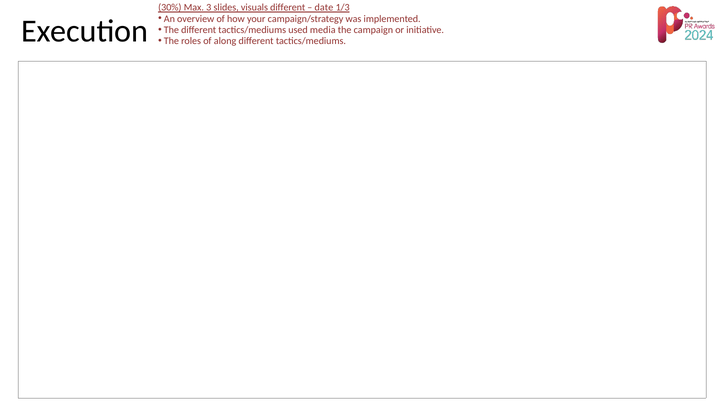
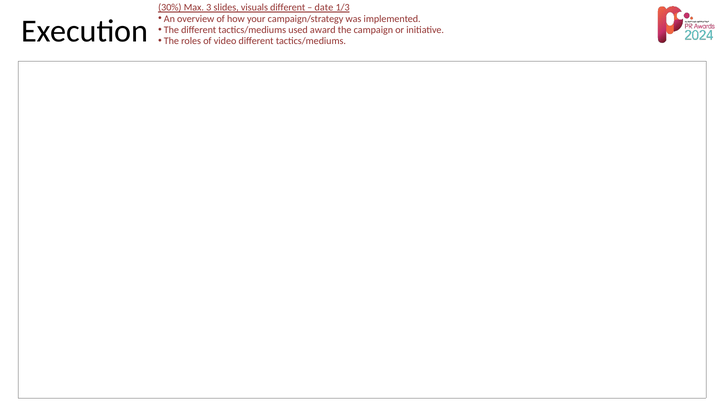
media: media -> award (323, 30)
along: along -> video (225, 41)
